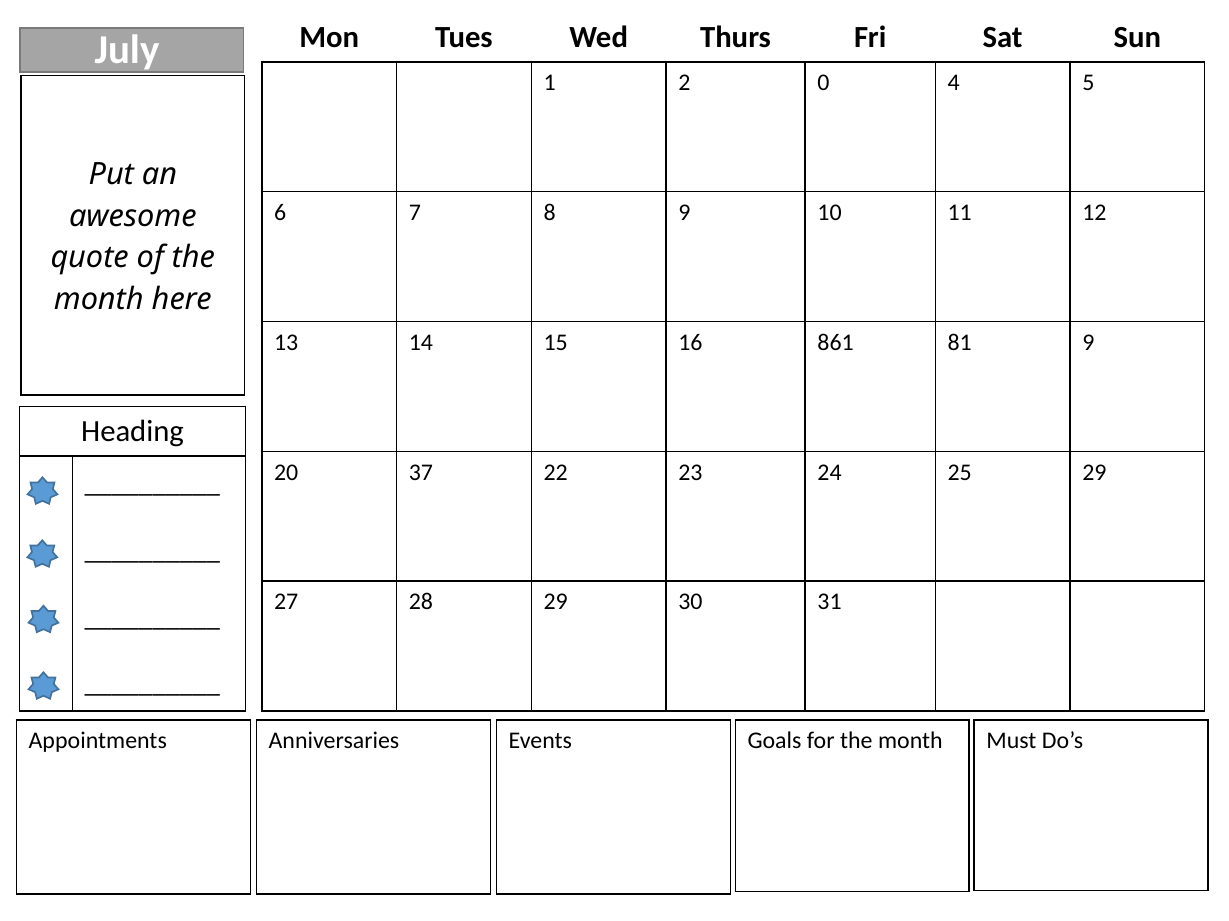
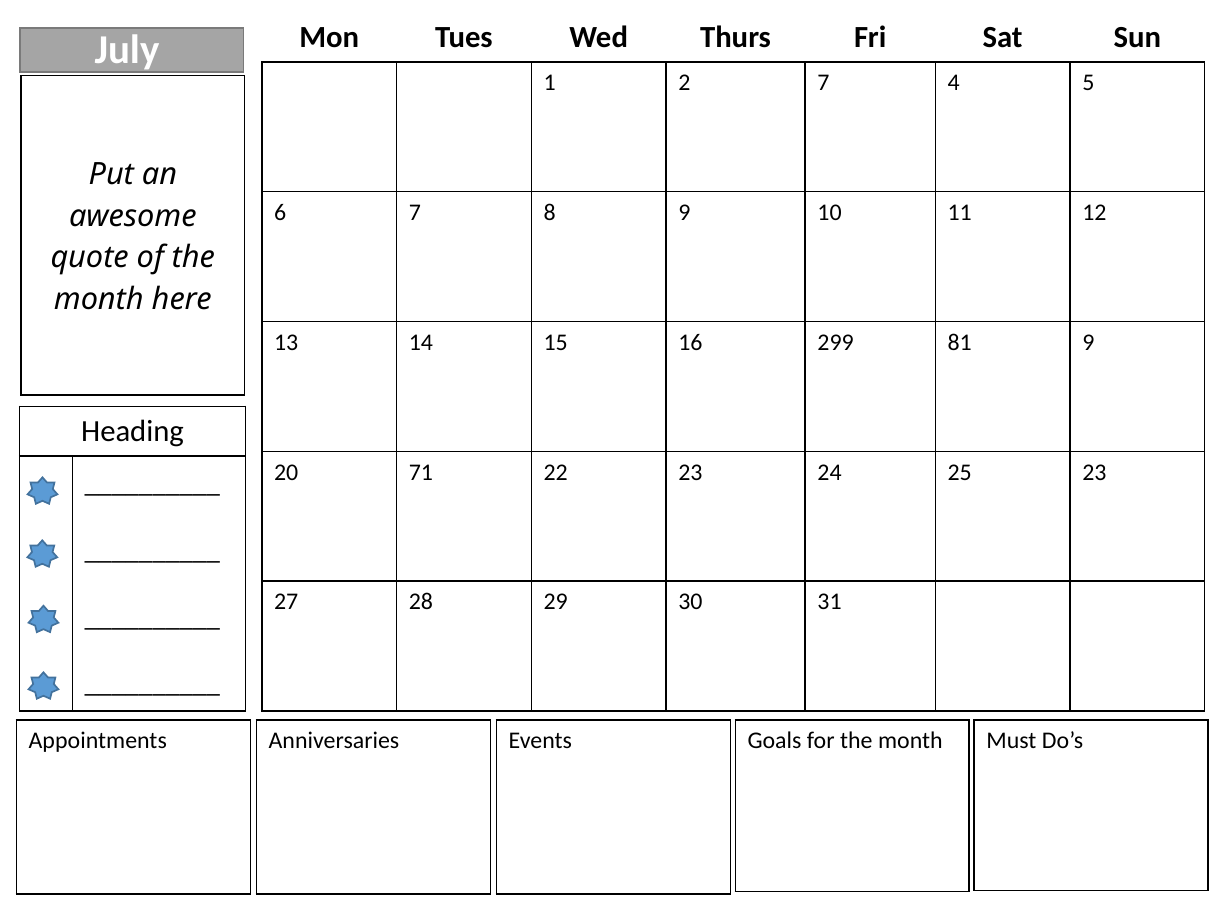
2 0: 0 -> 7 (824, 83)
861: 861 -> 299 (836, 343)
37: 37 -> 71 (421, 473)
25 29: 29 -> 23 (1094, 473)
